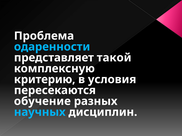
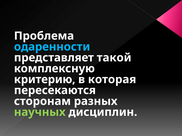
условия: условия -> которая (112, 80)
обучение: обучение -> сторонам (42, 102)
научных colour: light blue -> light green (40, 113)
